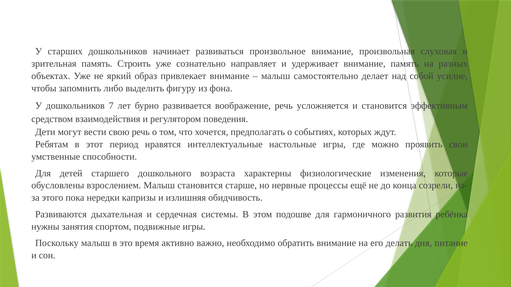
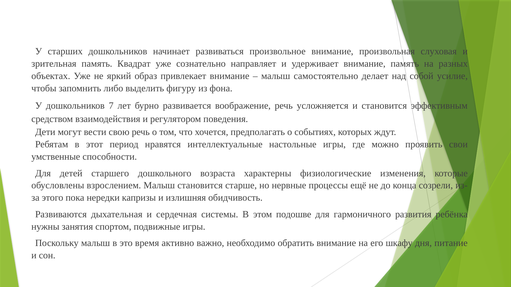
Строить: Строить -> Квадрат (134, 64)
делать: делать -> шкафу (399, 243)
